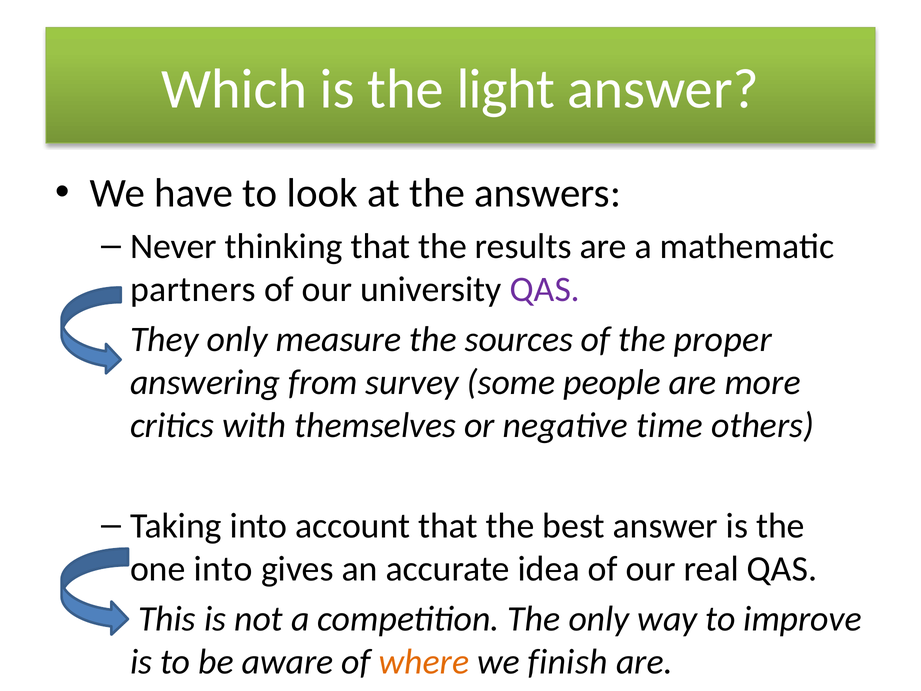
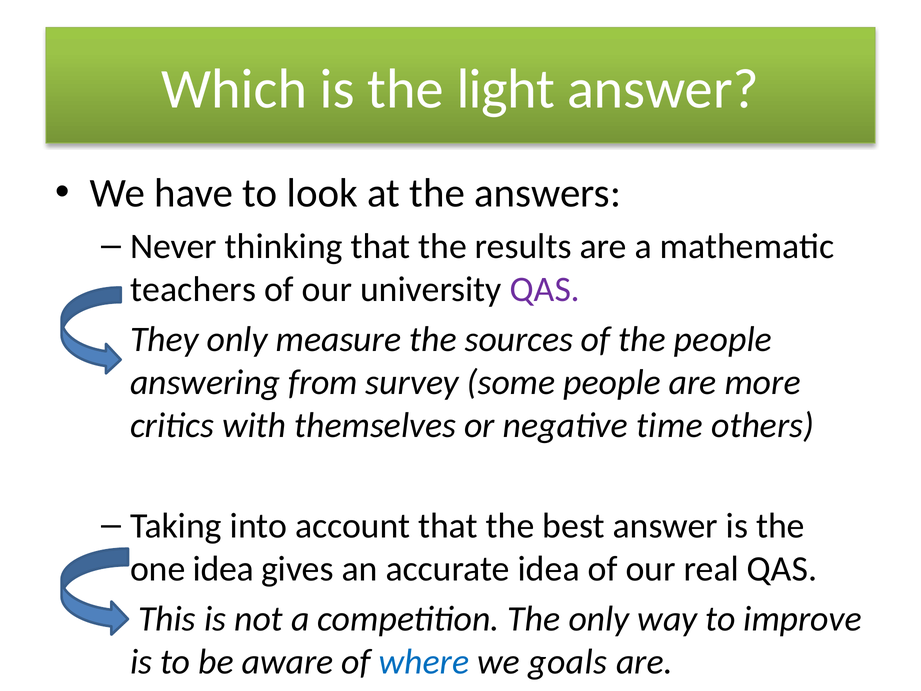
partners: partners -> teachers (193, 289)
the proper: proper -> people (723, 339)
one into: into -> idea (223, 569)
where colour: orange -> blue (424, 662)
finish: finish -> goals (568, 662)
